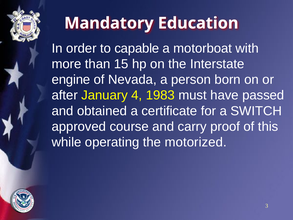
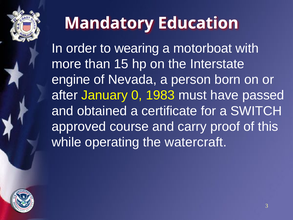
capable: capable -> wearing (137, 48)
4: 4 -> 0 (137, 95)
motorized: motorized -> watercraft (196, 142)
